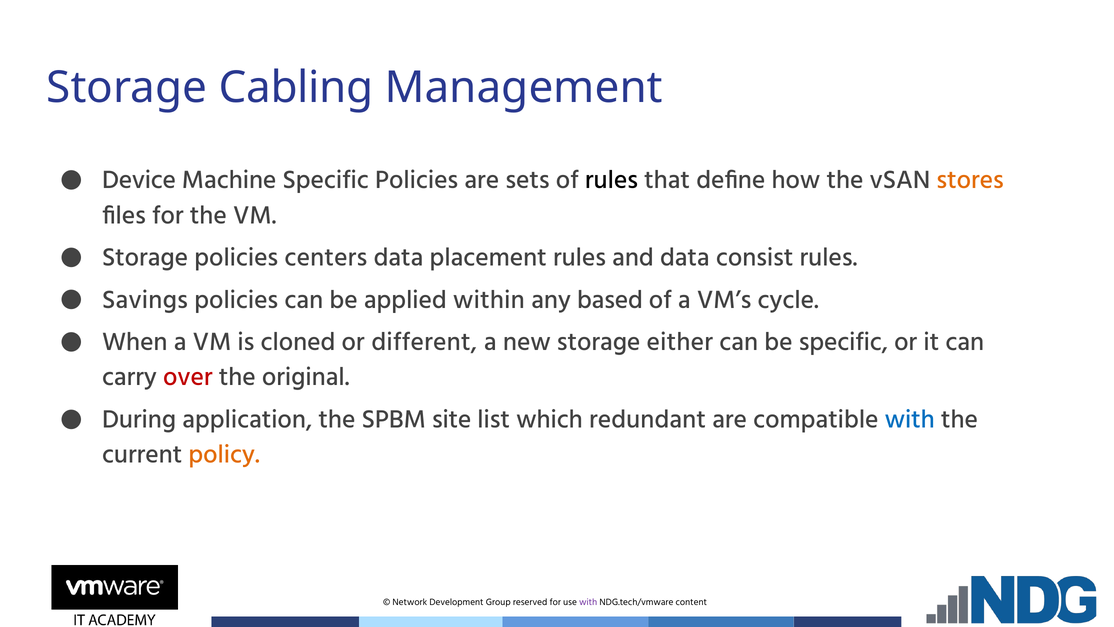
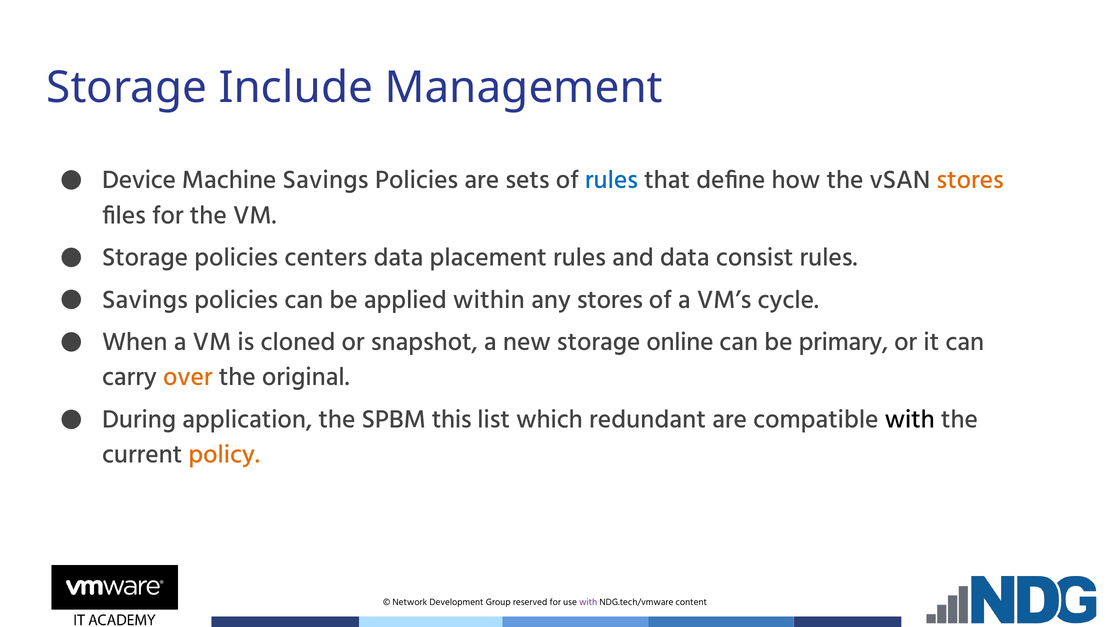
Cabling: Cabling -> Include (296, 88)
Machine Specific: Specific -> Savings (326, 180)
rules colour: black -> blue (611, 180)
any based: based -> stores (610, 299)
different: different -> snapshot (424, 342)
either: either -> online (680, 342)
be specific: specific -> primary (843, 342)
over colour: red -> orange (188, 377)
site: site -> this (452, 419)
with colour: blue -> black (910, 419)
